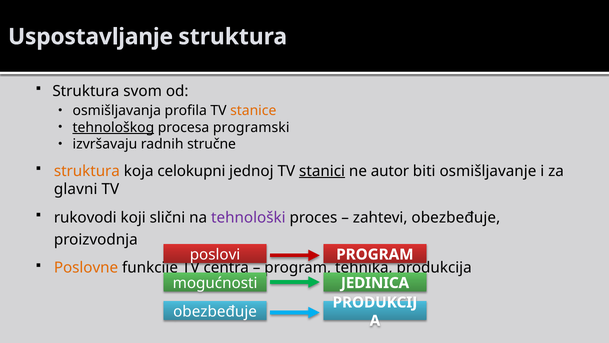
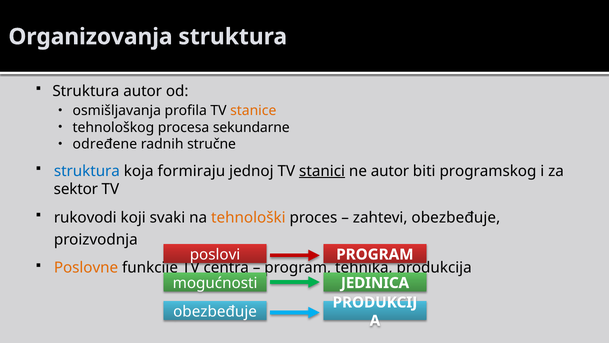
Uspostavljanje: Uspostavljanje -> Organizovanja (90, 37)
Struktura svom: svom -> autor (143, 91)
tehnološkog underline: present -> none (113, 127)
programski: programski -> sekundarne (251, 127)
izvršavaju: izvršavaju -> određene (105, 144)
struktura colour: orange -> blue (87, 171)
celokupni: celokupni -> formiraju (191, 171)
osmišljavanje: osmišljavanje -> programskog (488, 171)
glavni: glavni -> sektor (76, 189)
slični: slični -> svaki (167, 217)
tehnološki colour: purple -> orange (248, 217)
